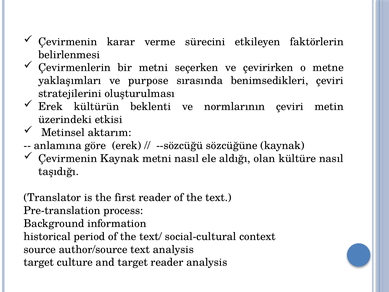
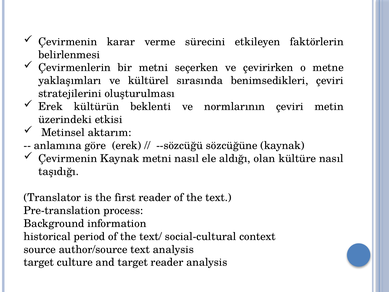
purpose: purpose -> kültürel (148, 81)
